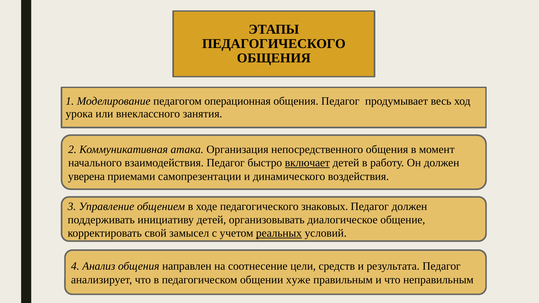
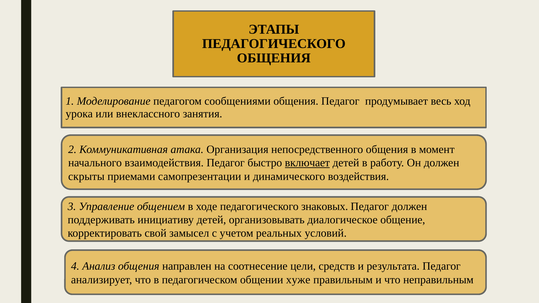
операционная: операционная -> сообщениями (238, 101)
уверена: уверена -> скрыты (86, 177)
реальных underline: present -> none (279, 233)
